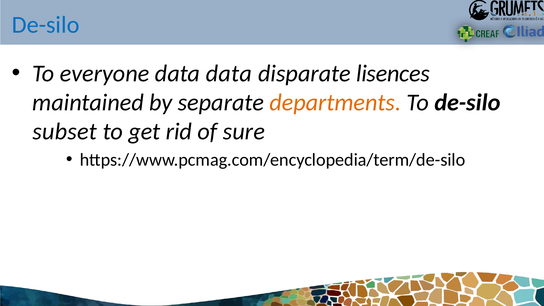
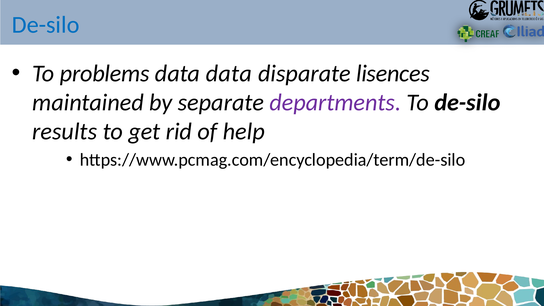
everyone: everyone -> problems (105, 73)
departments colour: orange -> purple (335, 102)
subset: subset -> results (65, 131)
sure: sure -> help (244, 131)
